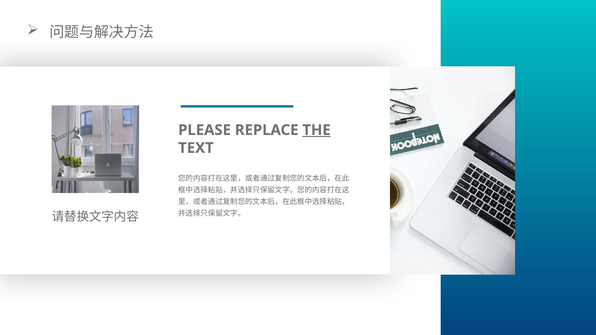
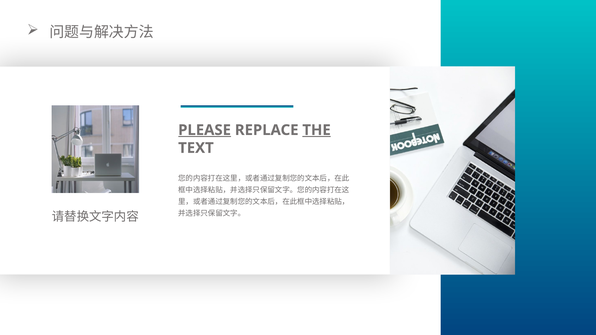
PLEASE underline: none -> present (205, 130)
